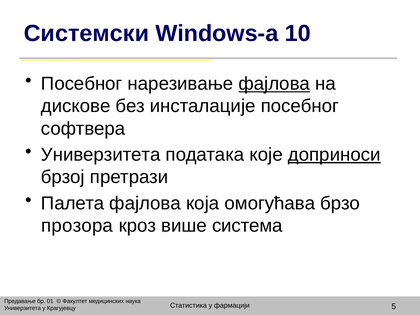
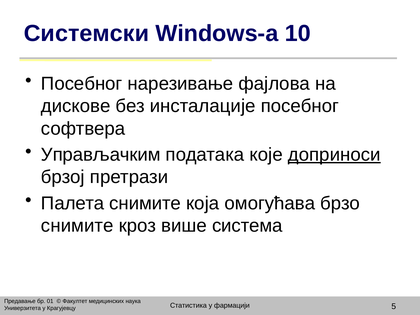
фајлова underline: present -> none (274, 84)
Универзитета: Универзитета -> Управљачким (101, 155)
Палета фајлова: фајлова -> снимите (145, 203)
прозора: прозора -> снимите (77, 226)
